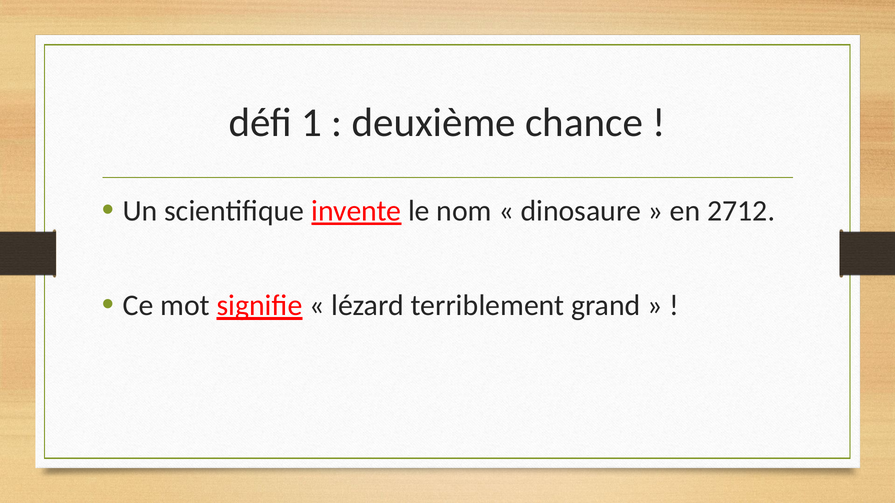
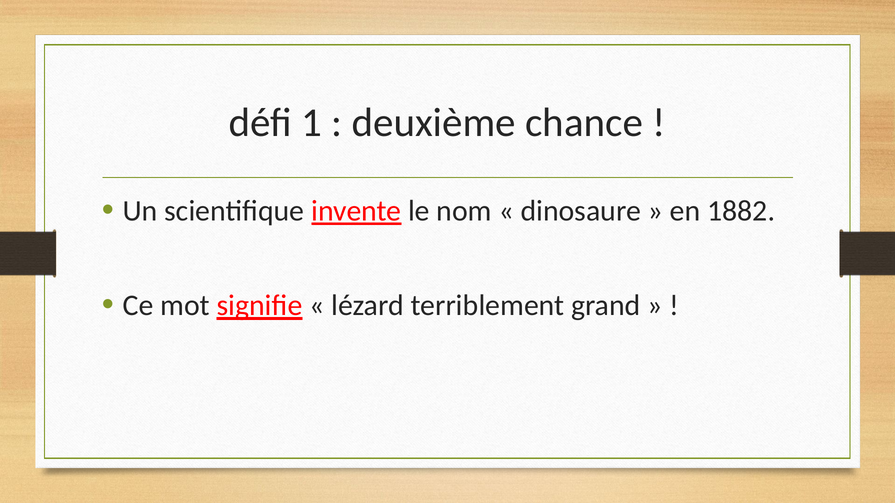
2712: 2712 -> 1882 (741, 211)
